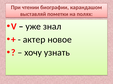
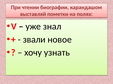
актер: актер -> звали (34, 40)
